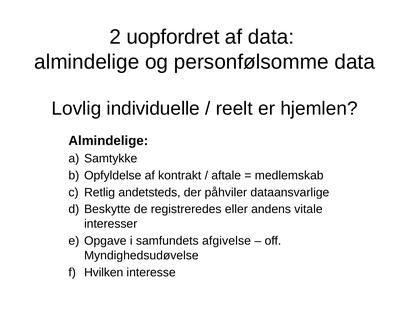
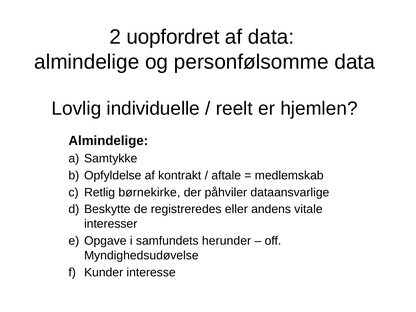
andetsteds: andetsteds -> børnekirke (149, 192)
afgivelse: afgivelse -> herunder (227, 241)
Hvilken: Hvilken -> Kunder (104, 272)
